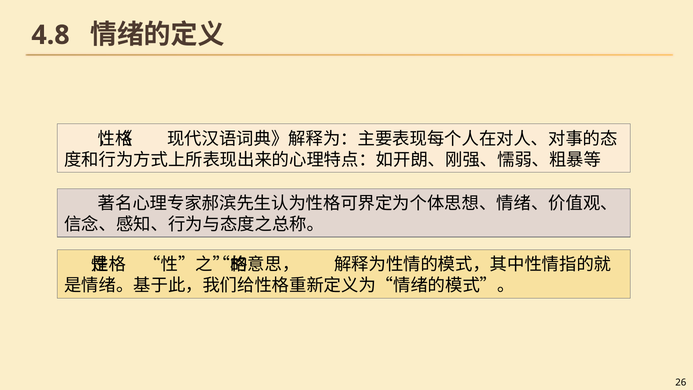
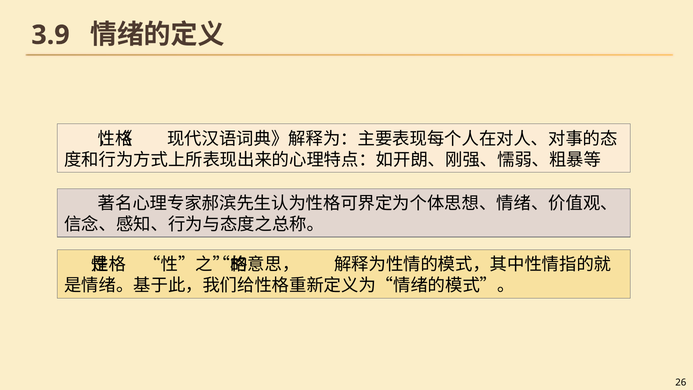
4.8: 4.8 -> 3.9 (51, 35)
